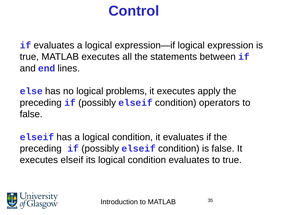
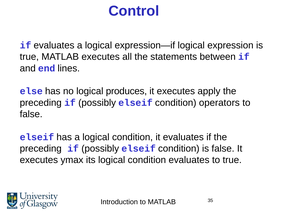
problems: problems -> produces (126, 91)
executes elseif: elseif -> ymax (72, 160)
